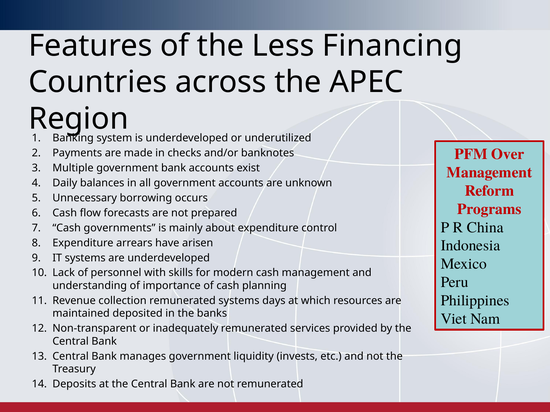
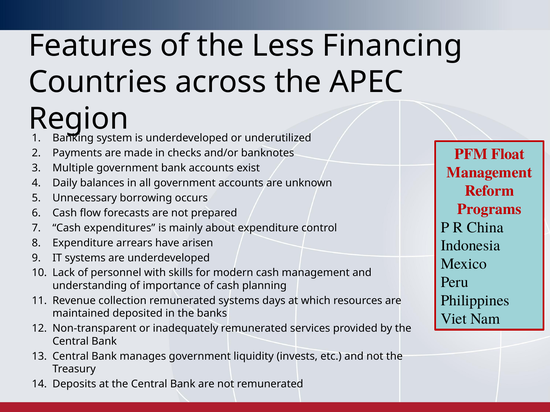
Over: Over -> Float (508, 154)
governments: governments -> expenditures (120, 228)
